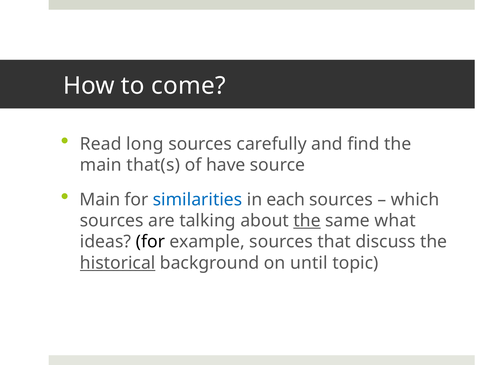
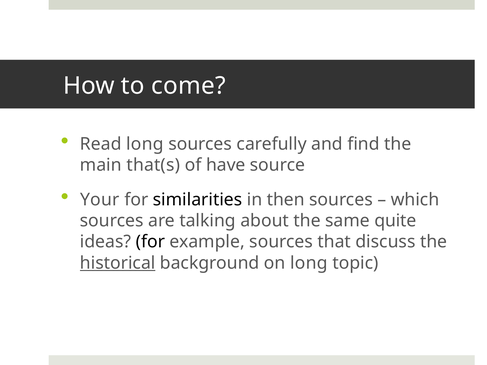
Main: Main -> Your (100, 200)
similarities colour: blue -> black (198, 200)
each: each -> then (286, 200)
the underline: present -> none (307, 221)
what: what -> quite (395, 221)
on until: until -> long (309, 263)
